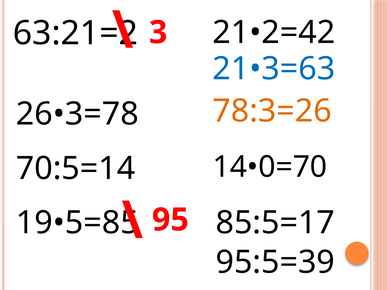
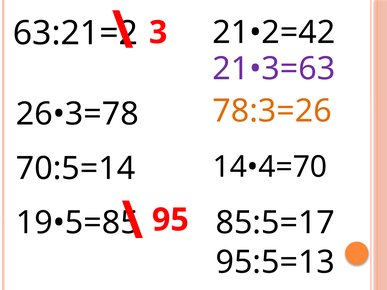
21•3=63 colour: blue -> purple (274, 69)
14•0=70: 14•0=70 -> 14•4=70 (270, 167)
95:5=39: 95:5=39 -> 95:5=13 (275, 262)
